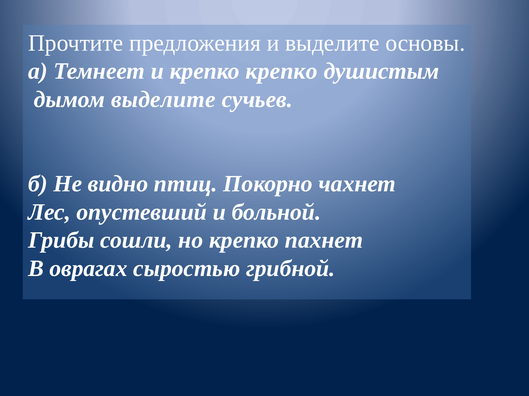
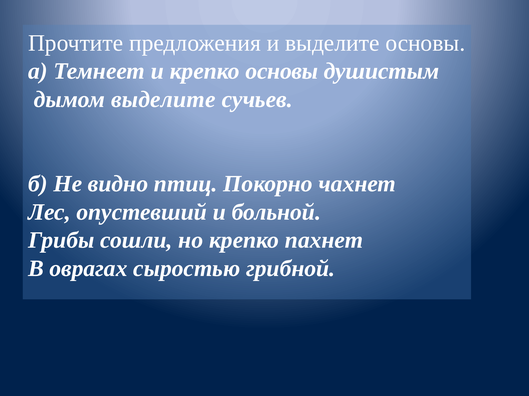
крепко крепко: крепко -> основы (282, 71)
